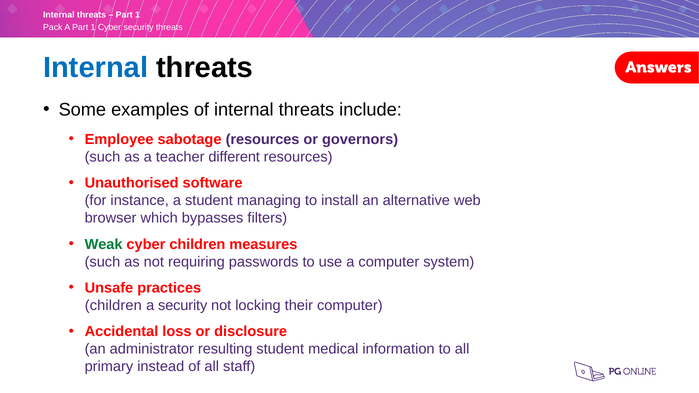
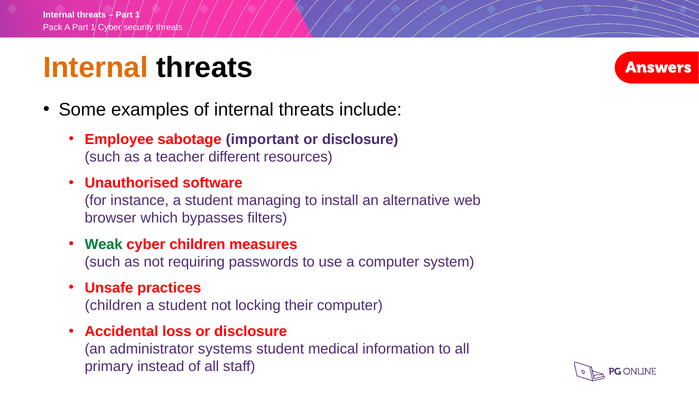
Internal colour: blue -> orange (96, 67)
sabotage resources: resources -> important (262, 140)
governors: governors -> disclosure (360, 140)
security: security -> student (183, 306)
resulting: resulting -> systems (225, 349)
